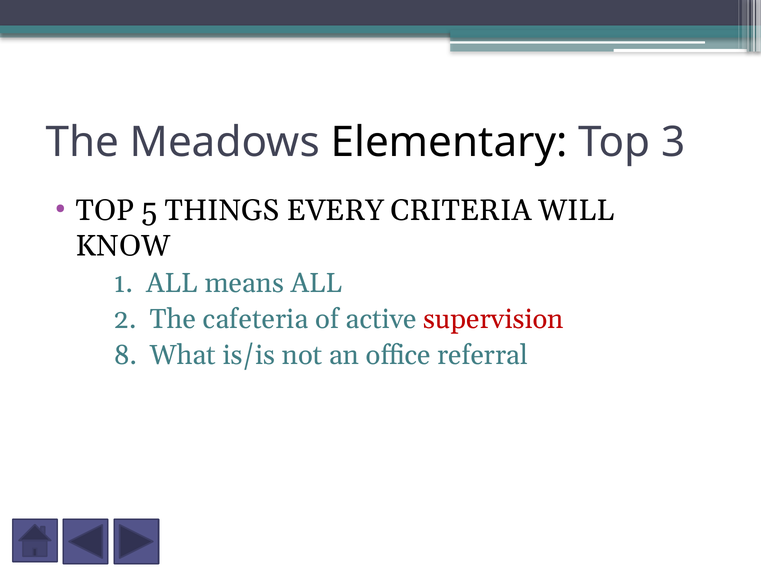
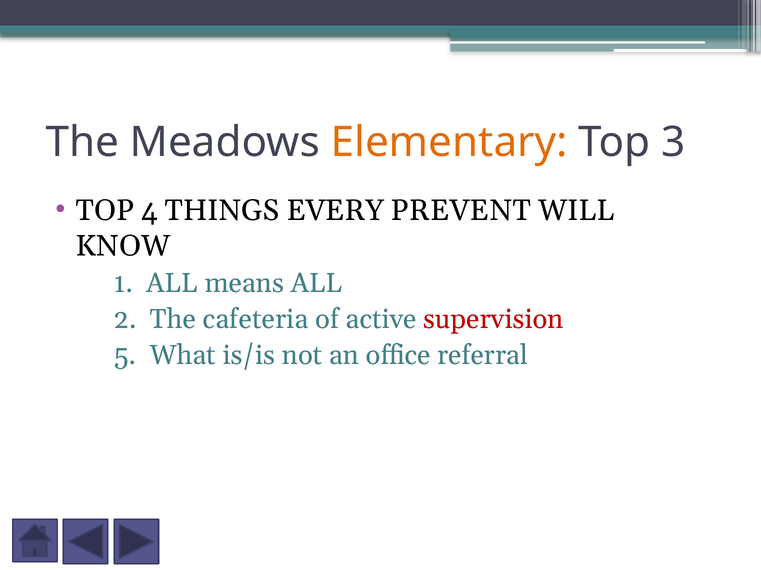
Elementary colour: black -> orange (449, 142)
5: 5 -> 4 (150, 211)
CRITERIA: CRITERIA -> PREVENT (461, 211)
8: 8 -> 5 (125, 356)
